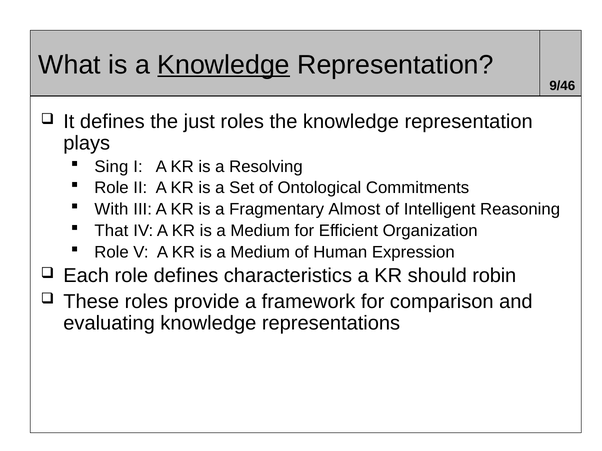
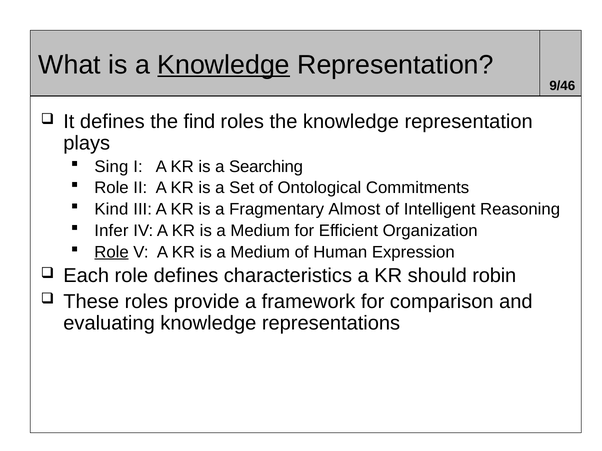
just: just -> find (199, 122)
Resolving: Resolving -> Searching (266, 167)
With: With -> Kind (111, 209)
That: That -> Infer (111, 231)
Role underline: none -> present (111, 252)
